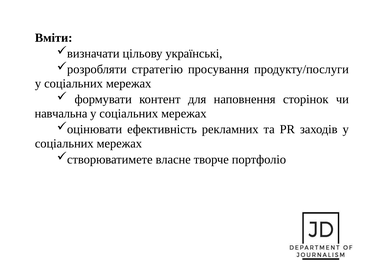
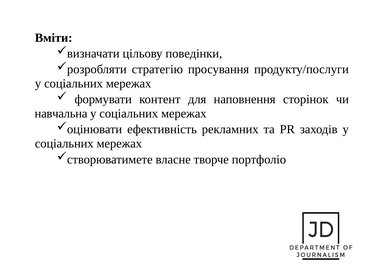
українські: українські -> поведінки (194, 53)
